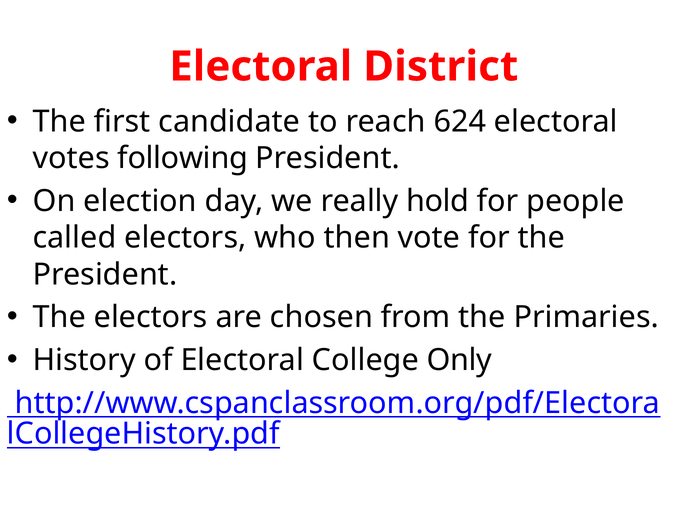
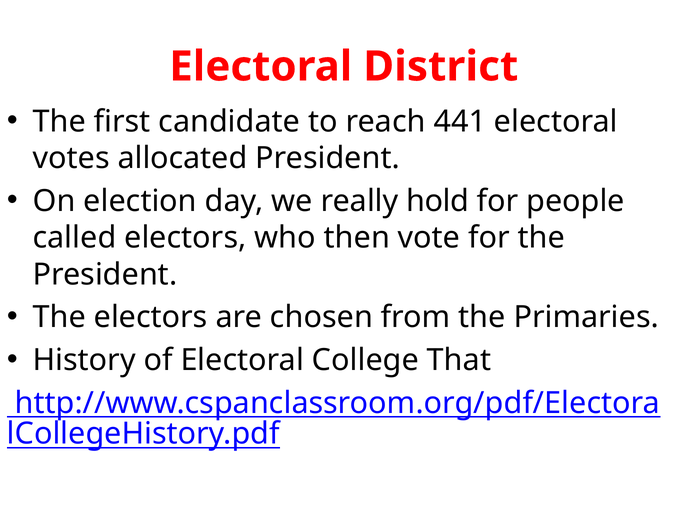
624: 624 -> 441 (460, 121)
following: following -> allocated (183, 158)
Only: Only -> That (459, 360)
